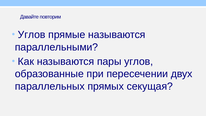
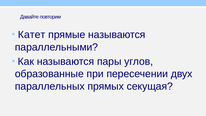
Углов: Углов -> Катет (32, 35)
